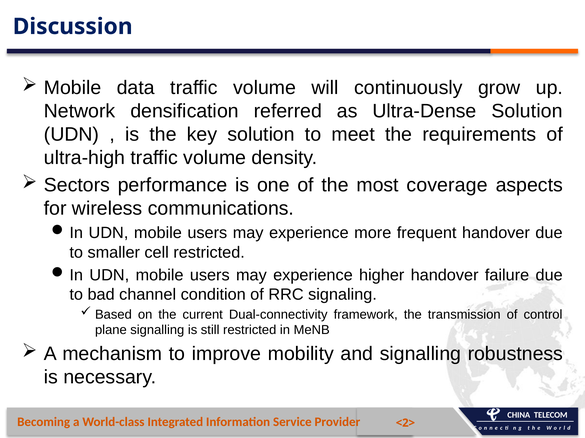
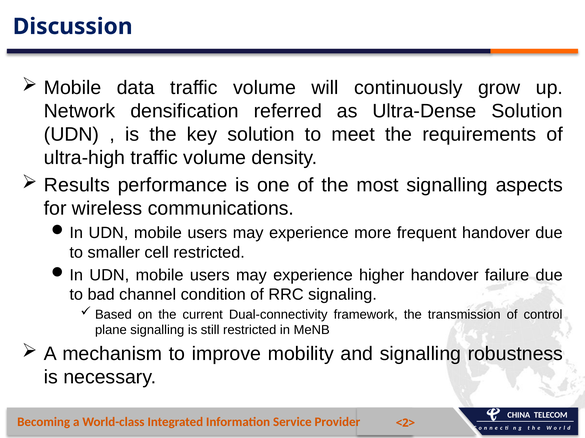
Sectors: Sectors -> Results (77, 185)
most coverage: coverage -> signalling (447, 185)
